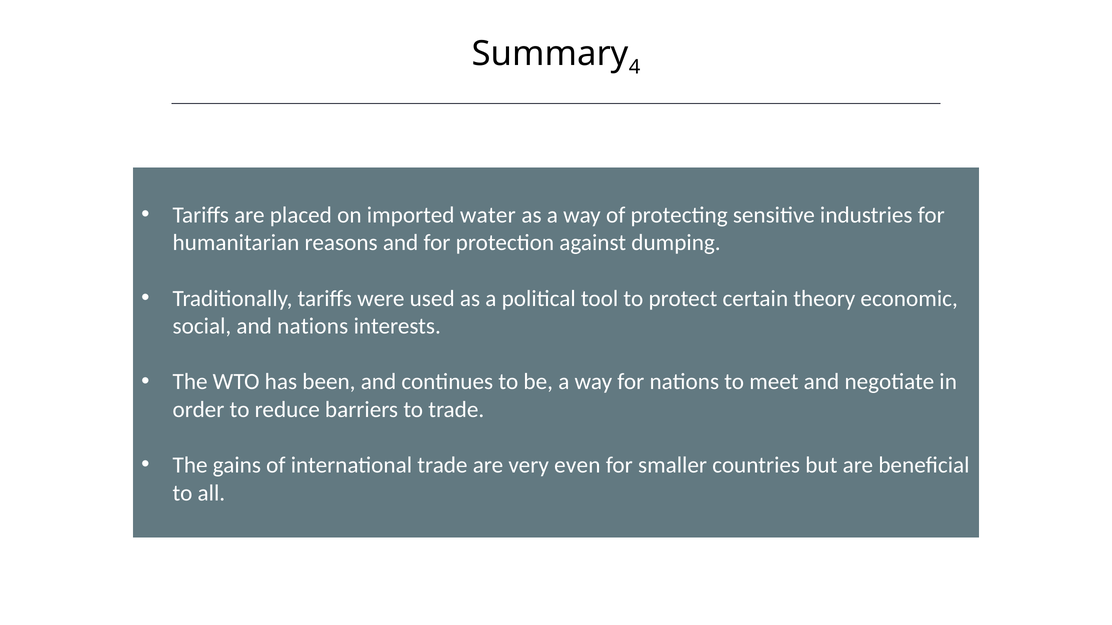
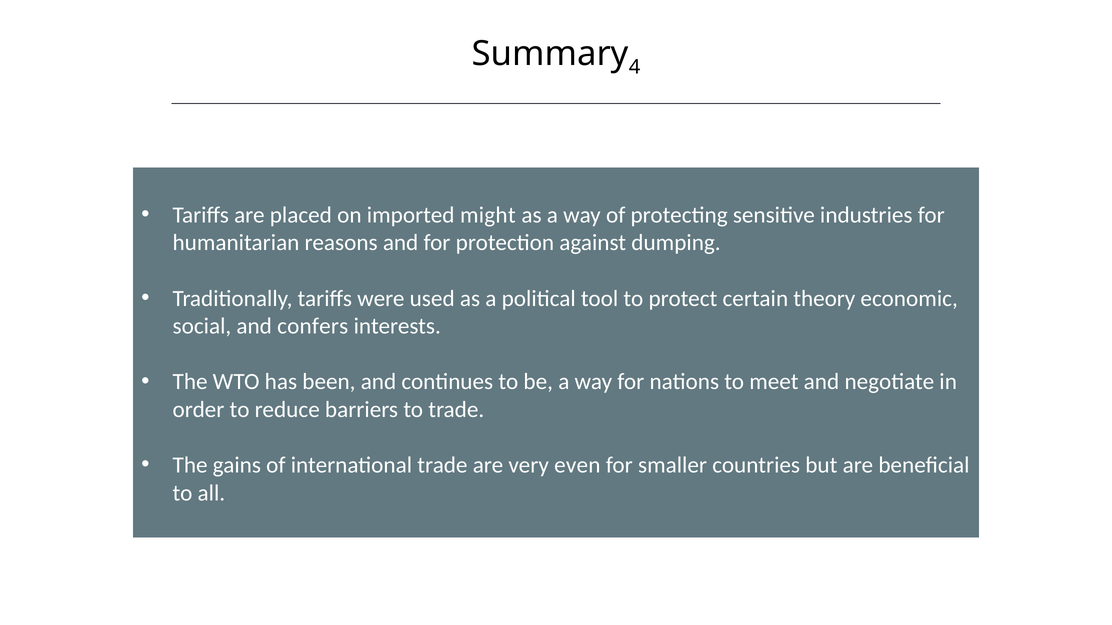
water: water -> might (488, 215)
and nations: nations -> confers (313, 326)
